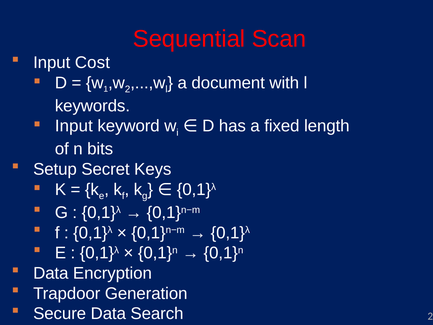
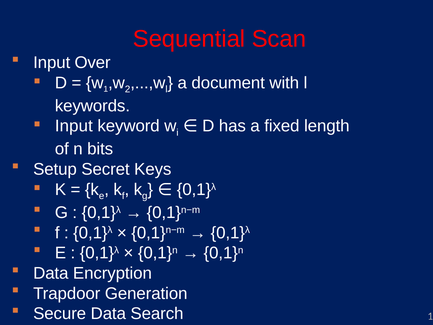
Cost: Cost -> Over (93, 63)
Search 2: 2 -> 1 (430, 316)
